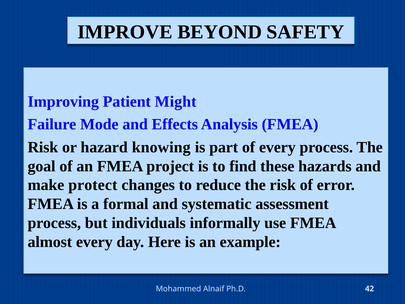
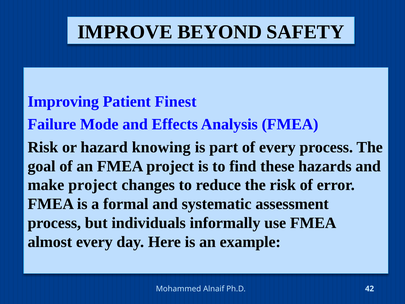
Might: Might -> Finest (176, 101)
make protect: protect -> project (93, 185)
